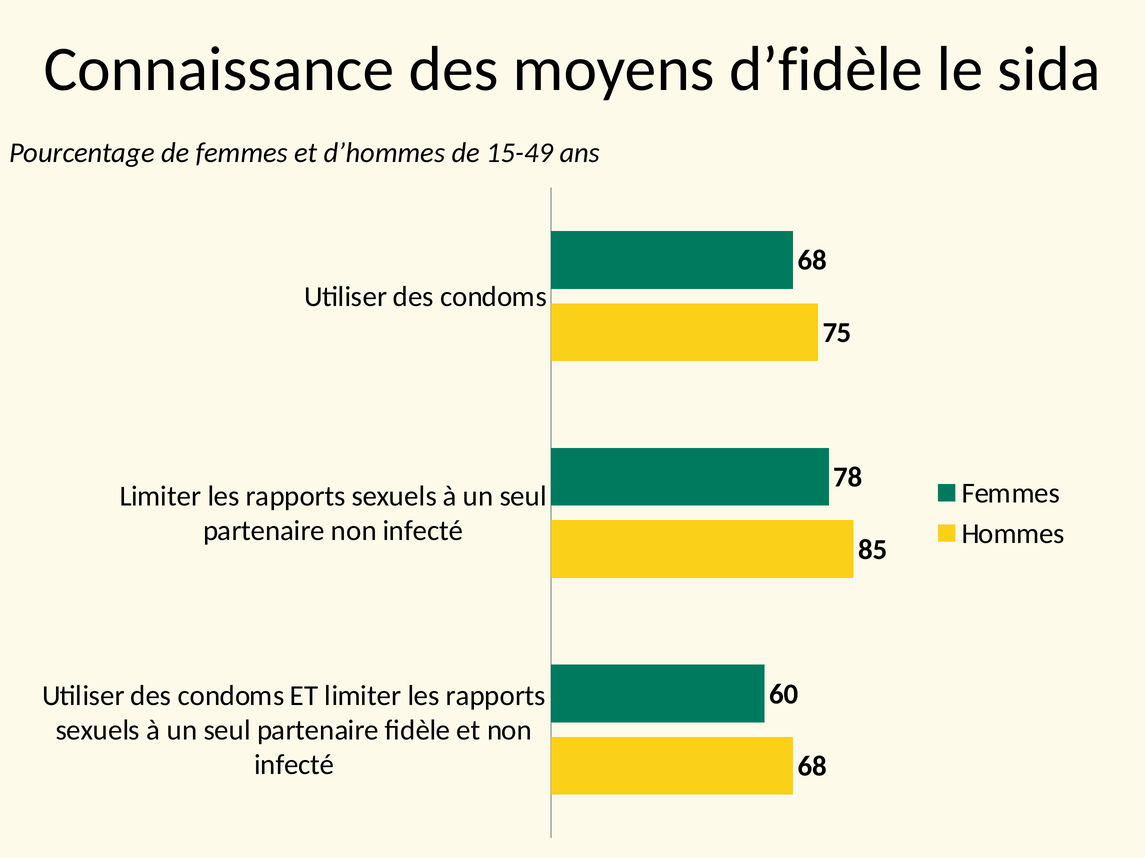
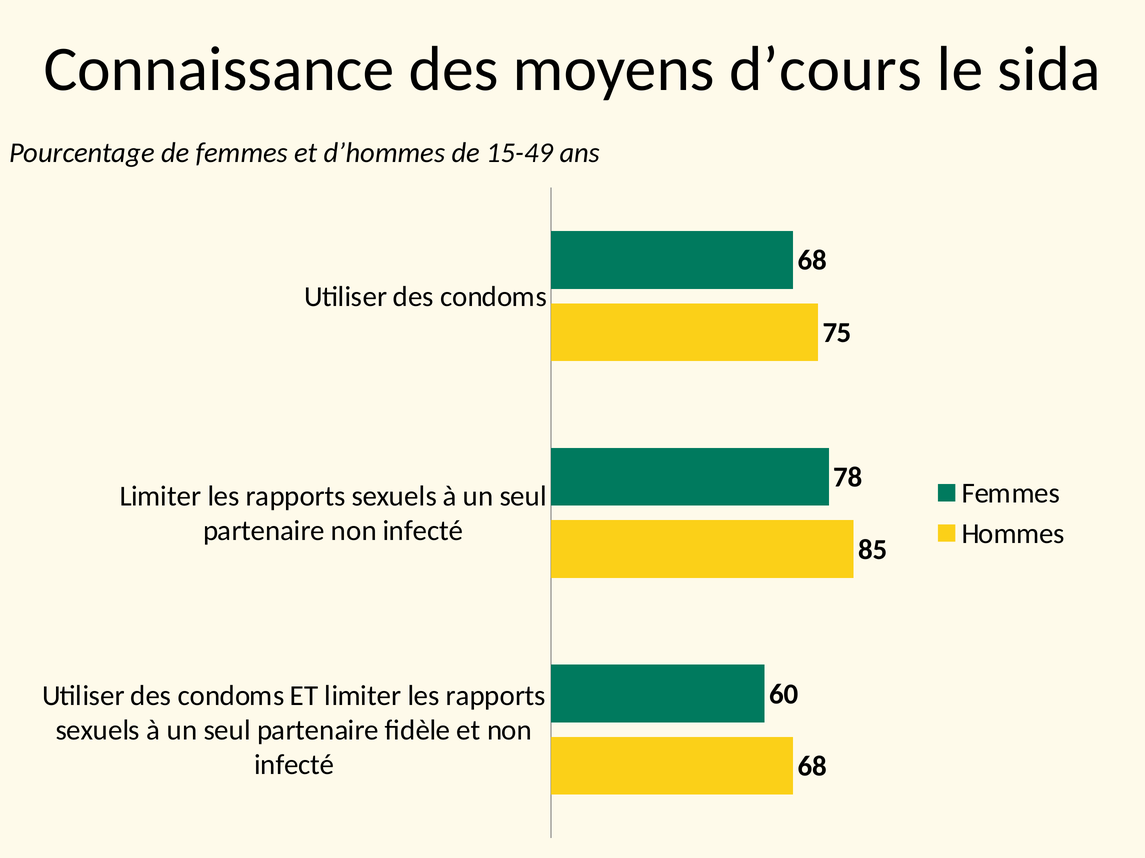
d’fidèle: d’fidèle -> d’cours (826, 69)
